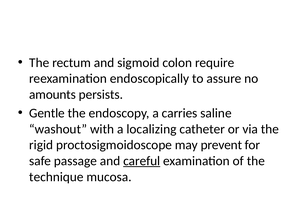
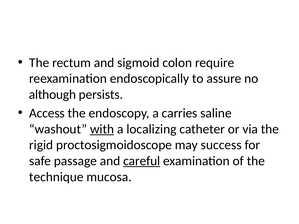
amounts: amounts -> although (52, 95)
Gentle: Gentle -> Access (47, 113)
with underline: none -> present (102, 129)
prevent: prevent -> success (221, 145)
